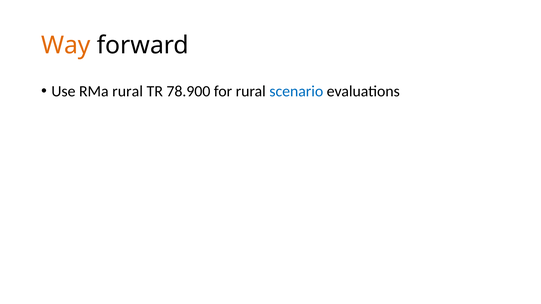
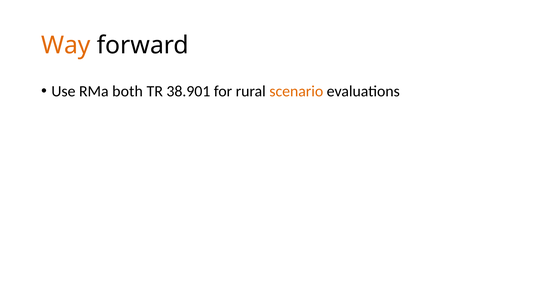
RMa rural: rural -> both (128, 91)
78.900: 78.900 -> 38.901 (188, 91)
scenario colour: blue -> orange (296, 91)
